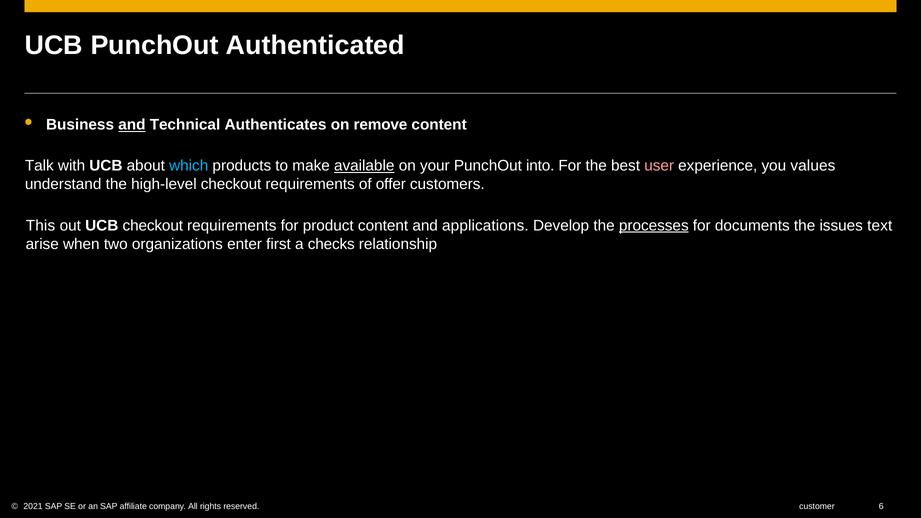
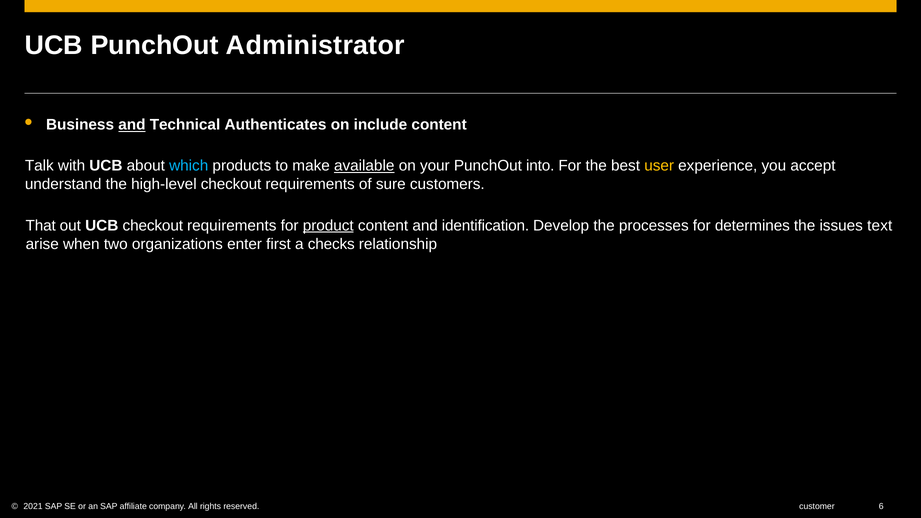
Authenticated: Authenticated -> Administrator (315, 45)
remove: remove -> include (380, 125)
user colour: pink -> yellow (659, 166)
values: values -> accept (813, 166)
offer: offer -> sure (391, 184)
This: This -> That (41, 226)
product underline: none -> present (328, 226)
applications: applications -> identification (486, 226)
processes underline: present -> none (654, 226)
documents: documents -> determines (752, 226)
